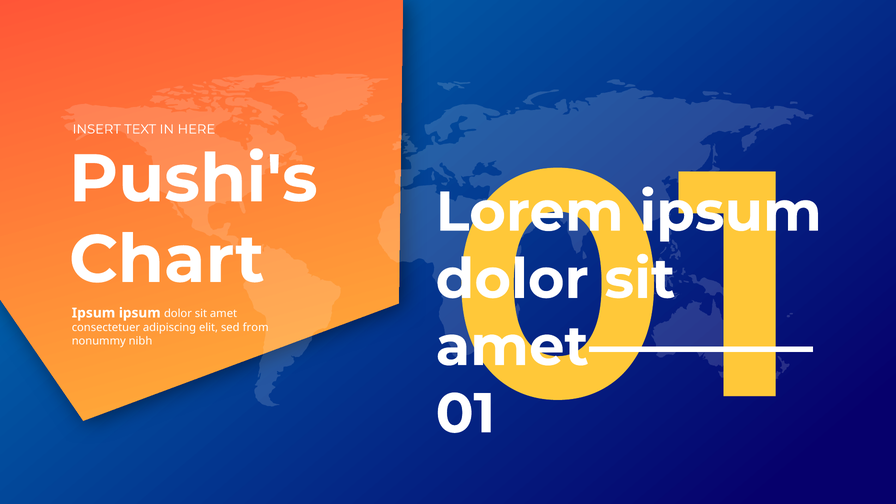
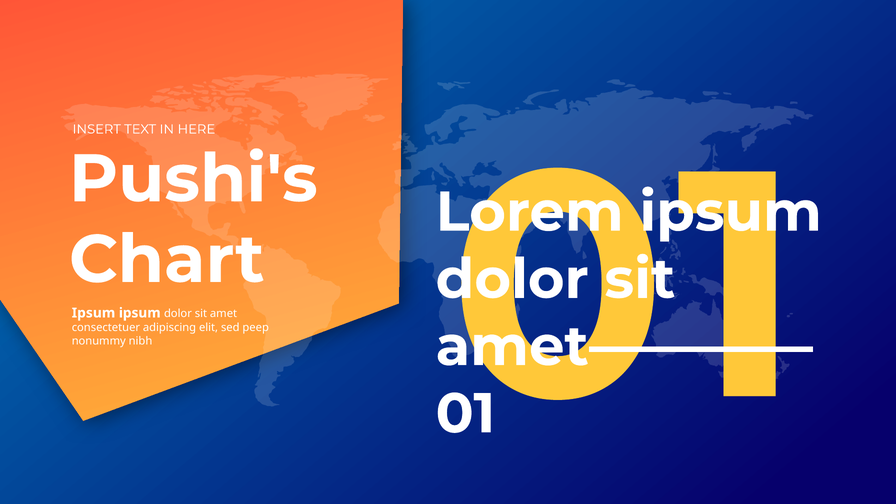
from: from -> peep (256, 328)
